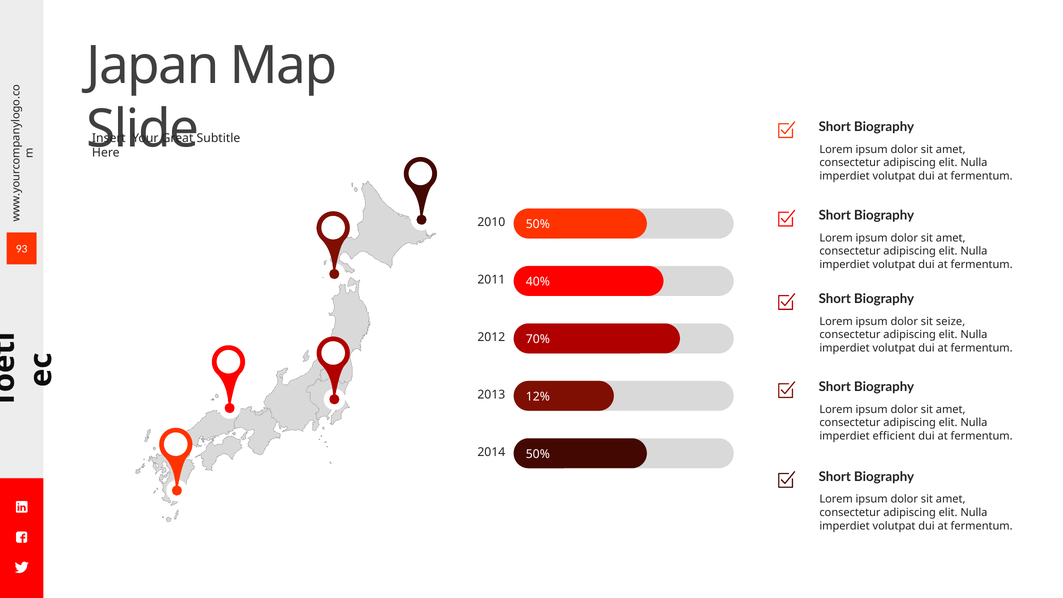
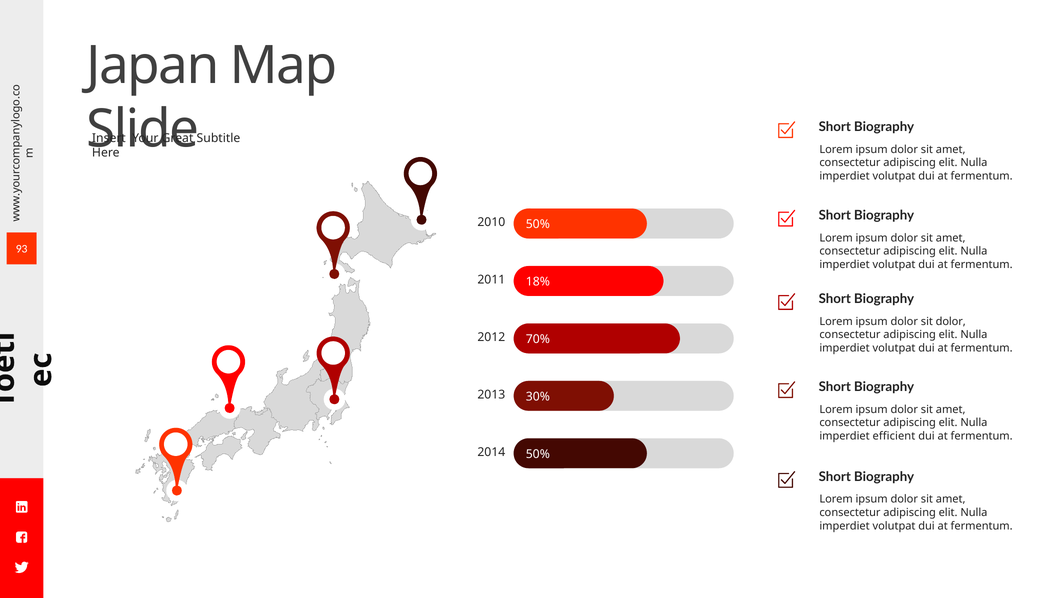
40%: 40% -> 18% (538, 282)
sit seize: seize -> dolor (951, 321)
12%: 12% -> 30% (538, 397)
